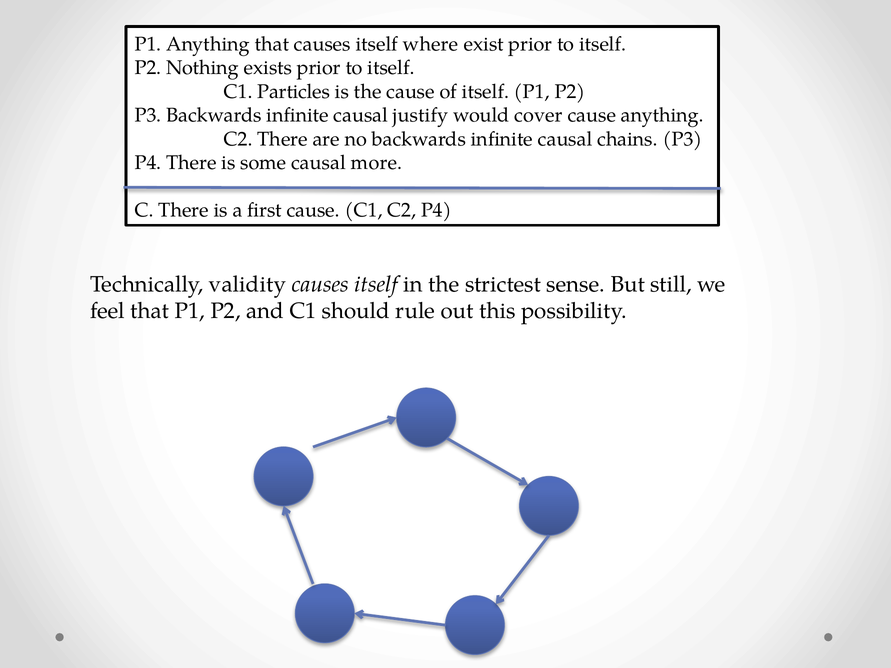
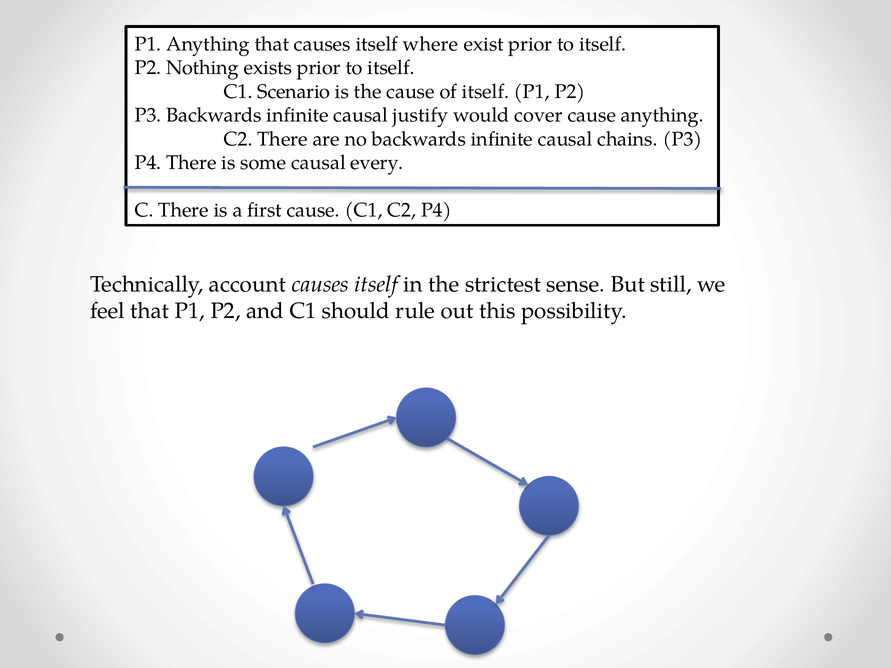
Particles: Particles -> Scenario (294, 92)
more: more -> every (377, 163)
validity: validity -> account (247, 284)
